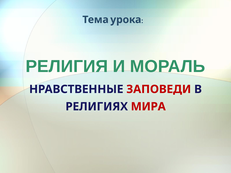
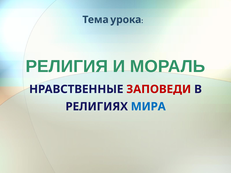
МИРА colour: red -> blue (148, 107)
